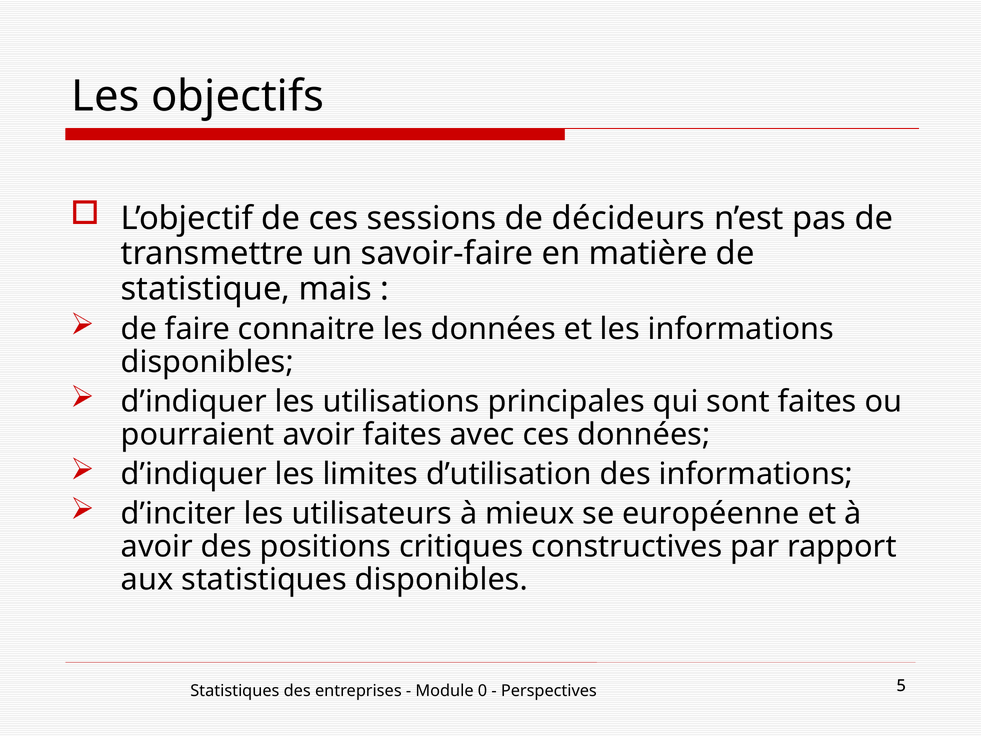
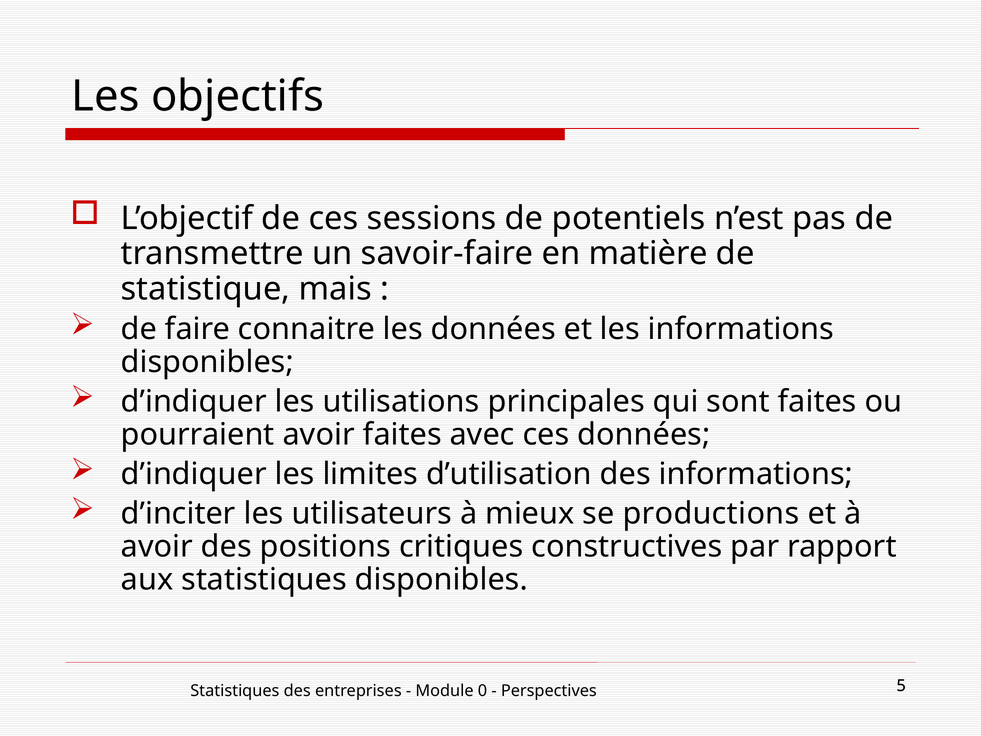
décideurs: décideurs -> potentiels (629, 218)
européenne: européenne -> productions (711, 513)
